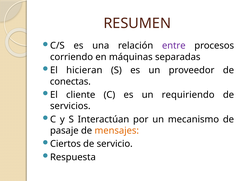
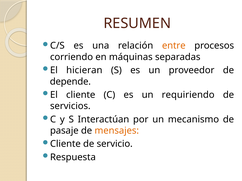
entre colour: purple -> orange (174, 46)
conectas: conectas -> depende (70, 82)
Ciertos: Ciertos -> Cliente (65, 144)
